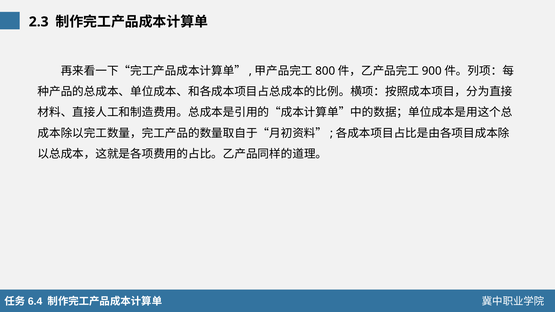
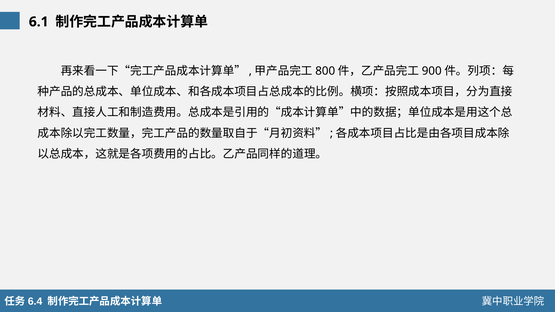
2.3: 2.3 -> 6.1 (39, 22)
